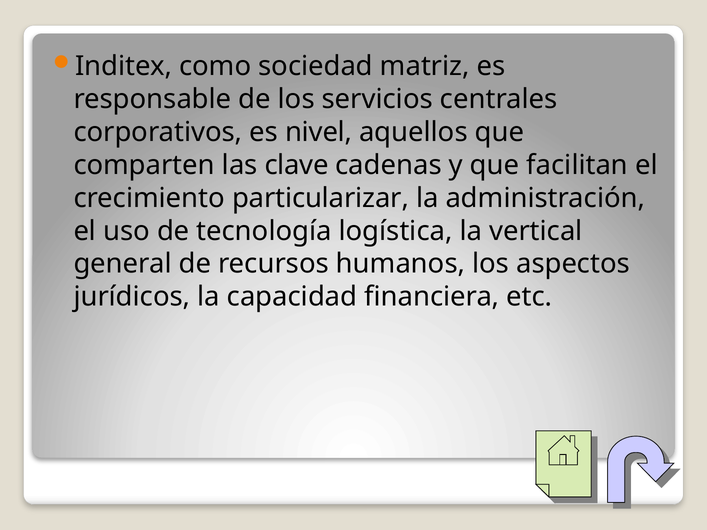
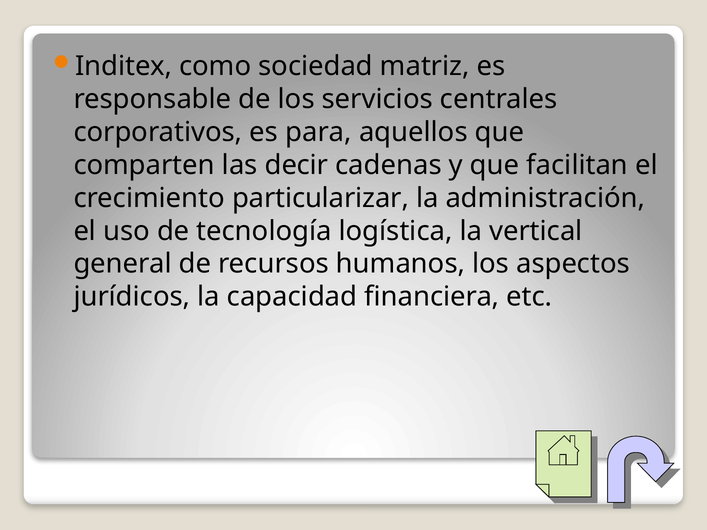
nivel: nivel -> para (318, 132)
clave: clave -> decir (297, 165)
